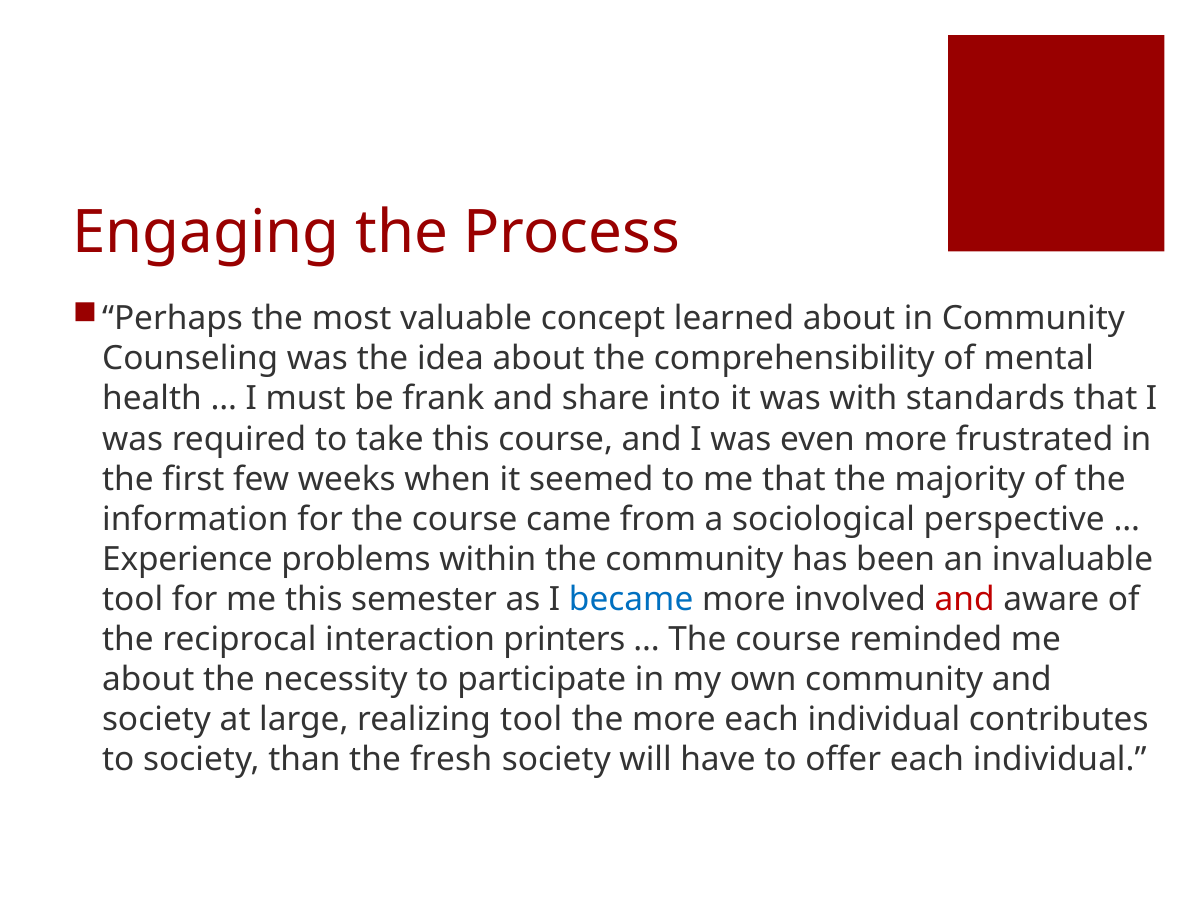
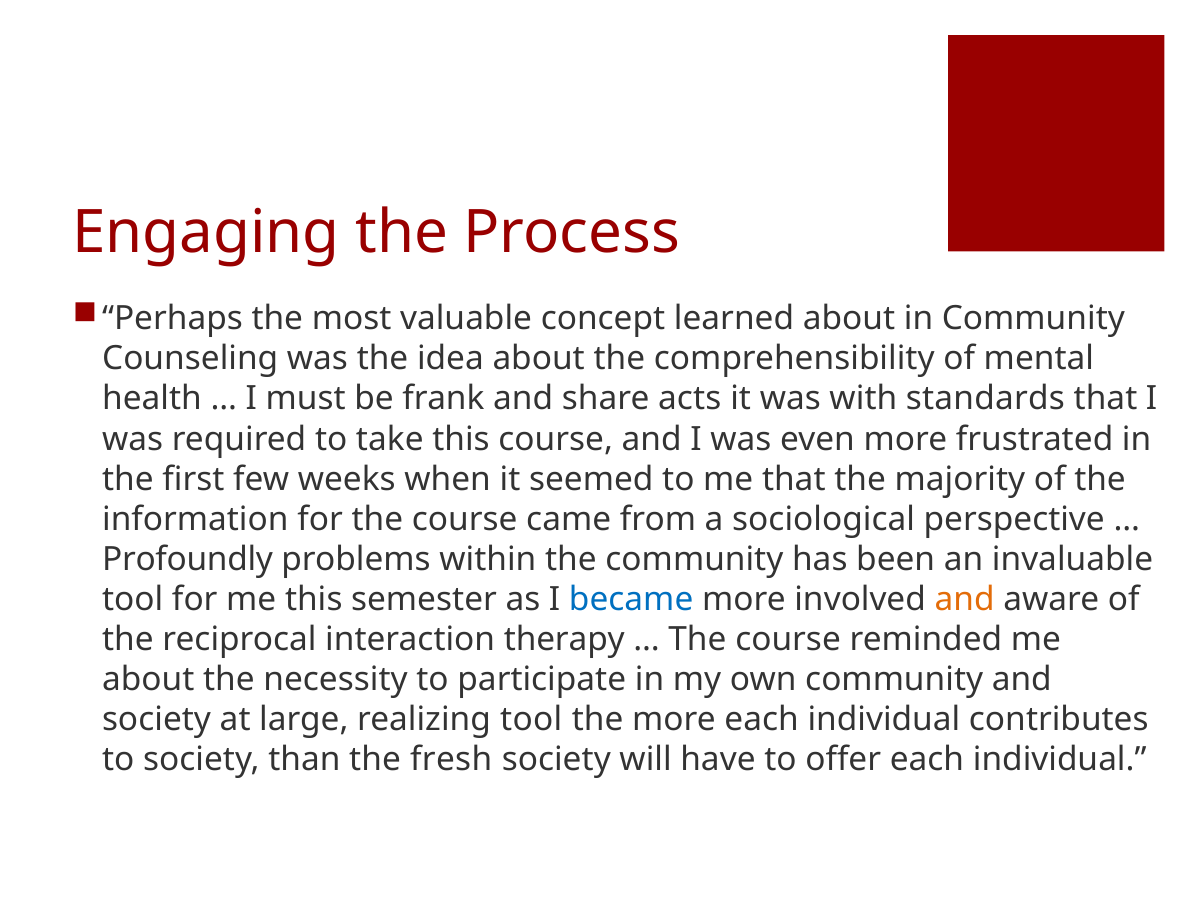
into: into -> acts (690, 399)
Experience: Experience -> Profoundly (188, 560)
and colour: red -> orange (965, 600)
printers: printers -> therapy (564, 640)
